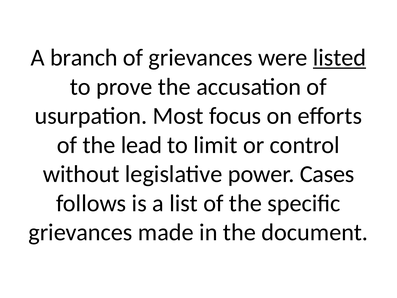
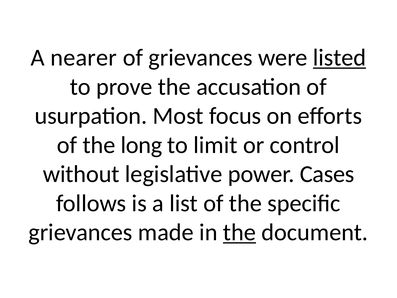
branch: branch -> nearer (84, 58)
lead: lead -> long (141, 145)
the underline: none -> present (239, 232)
